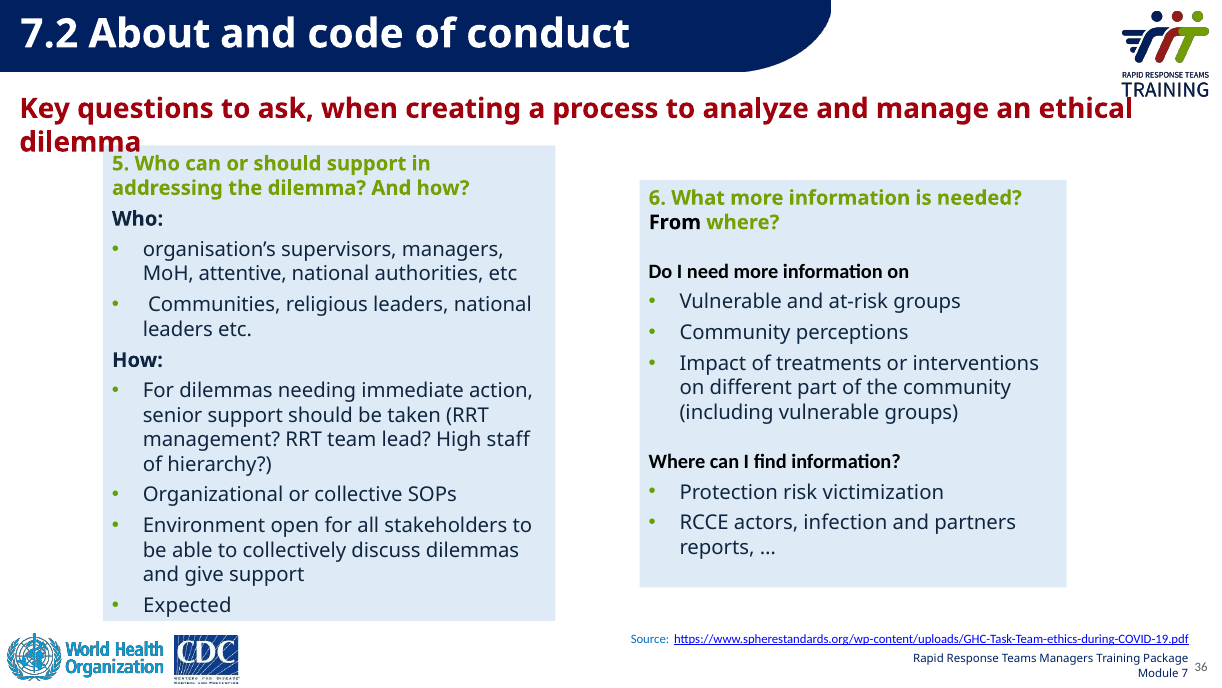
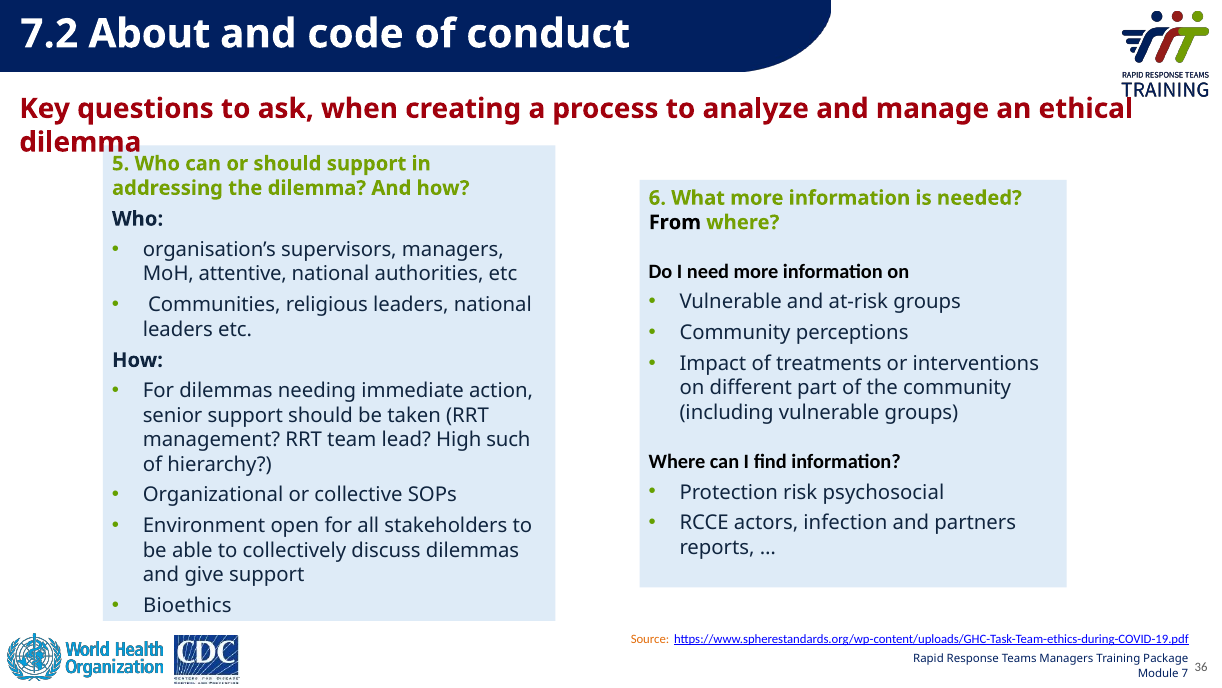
staff: staff -> such (508, 440)
victimization: victimization -> psychosocial (883, 492)
Expected: Expected -> Bioethics (187, 605)
Source colour: blue -> orange (650, 638)
